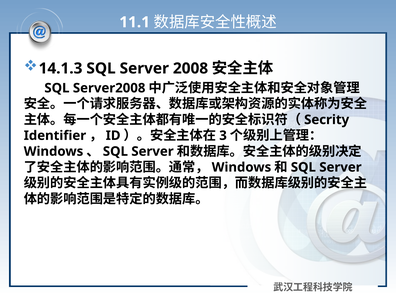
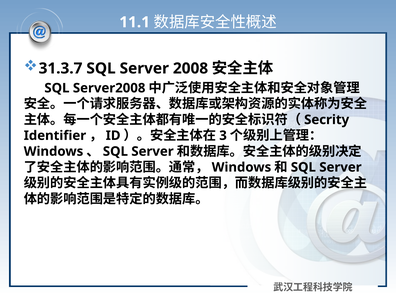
14.1.3: 14.1.3 -> 31.3.7 (61, 68)
